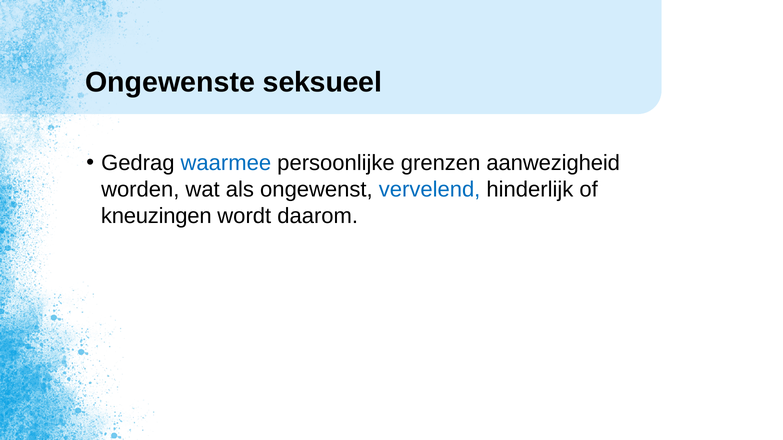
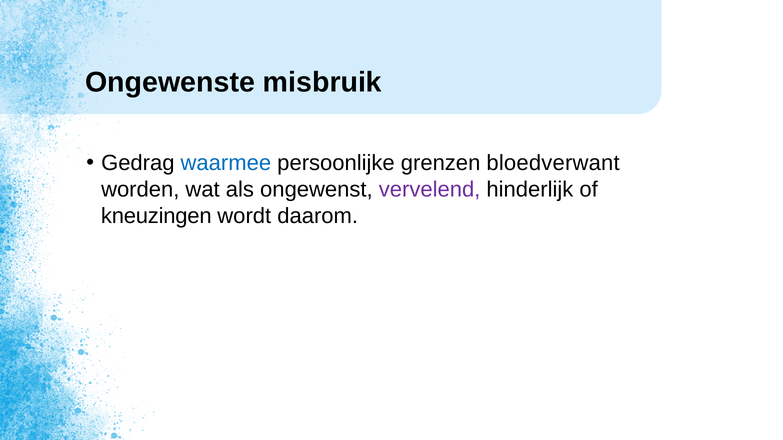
seksueel: seksueel -> misbruik (322, 82)
aanwezigheid: aanwezigheid -> bloedverwant (553, 163)
vervelend colour: blue -> purple (430, 190)
